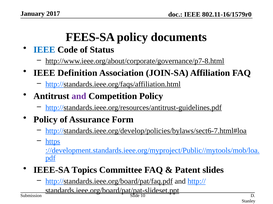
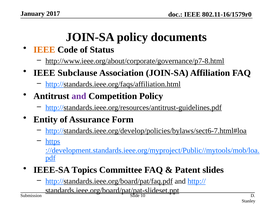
FEES-SA: FEES-SA -> JOIN-SA (90, 37)
IEEE colour: blue -> orange (44, 50)
Definition: Definition -> Subclause (77, 73)
Policy: Policy -> Entity (46, 120)
